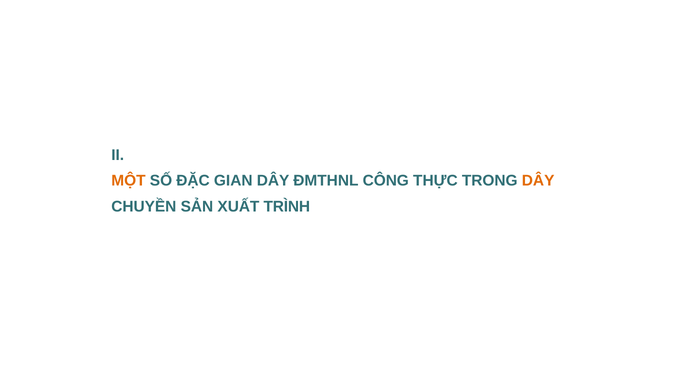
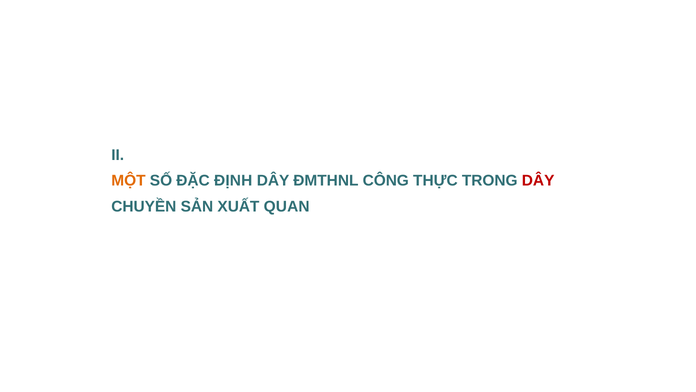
GIAN: GIAN -> ĐỊNH (233, 181)
DÂY colour: orange -> red (538, 181)
TRÌNH: TRÌNH -> QUAN (287, 206)
